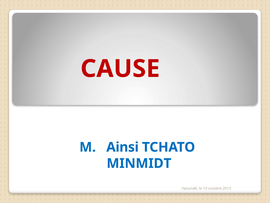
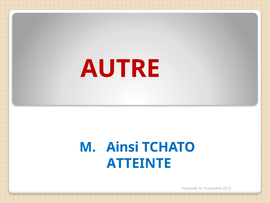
CAUSE: CAUSE -> AUTRE (120, 69)
MINMIDT: MINMIDT -> ATTEINTE (139, 163)
